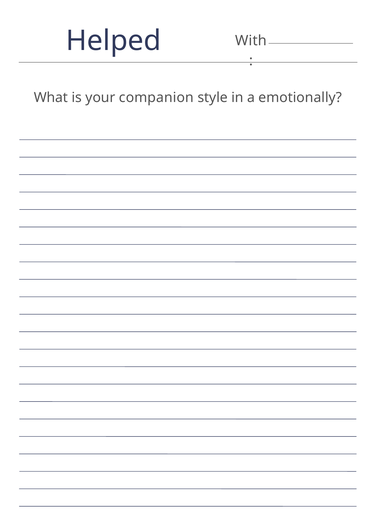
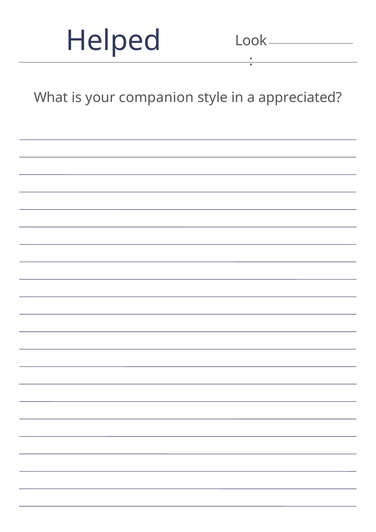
With: With -> Look (251, 41)
emotionally: emotionally -> appreciated (300, 98)
